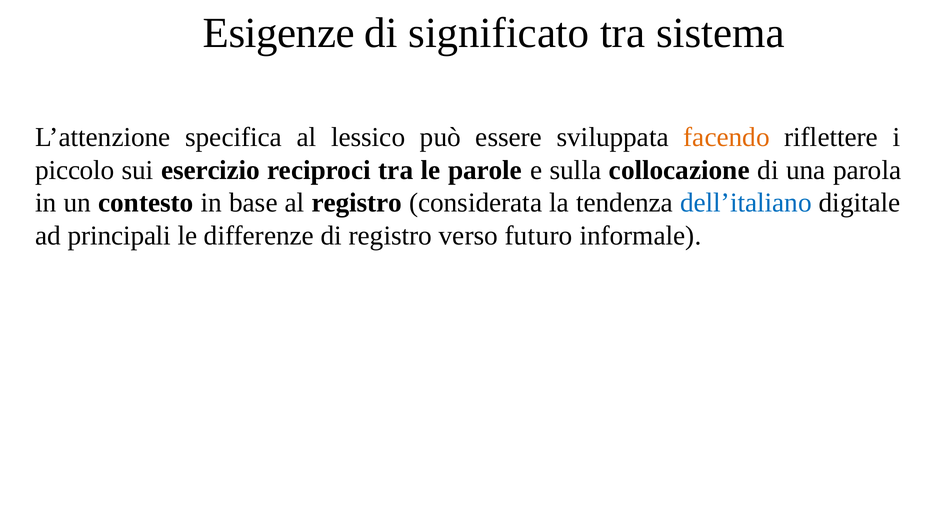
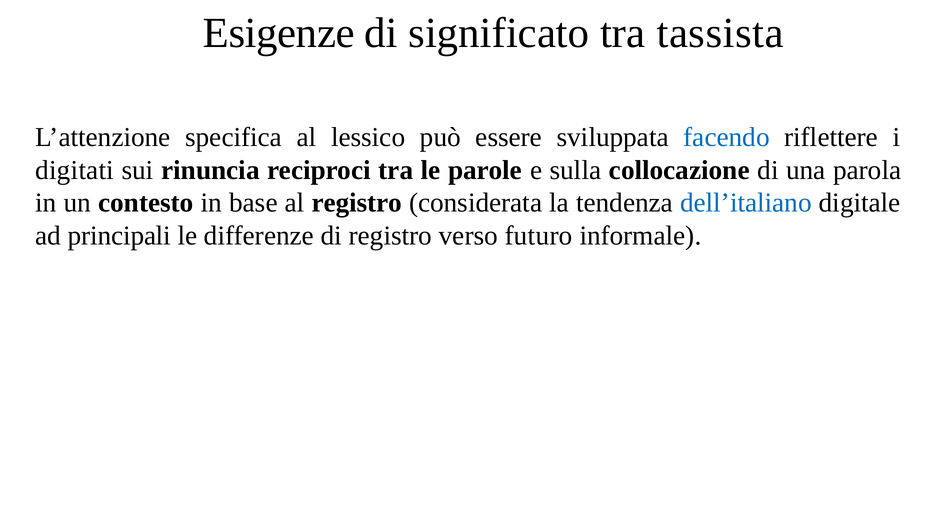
sistema: sistema -> tassista (720, 33)
facendo colour: orange -> blue (727, 137)
piccolo: piccolo -> digitati (75, 170)
esercizio: esercizio -> rinuncia (210, 170)
